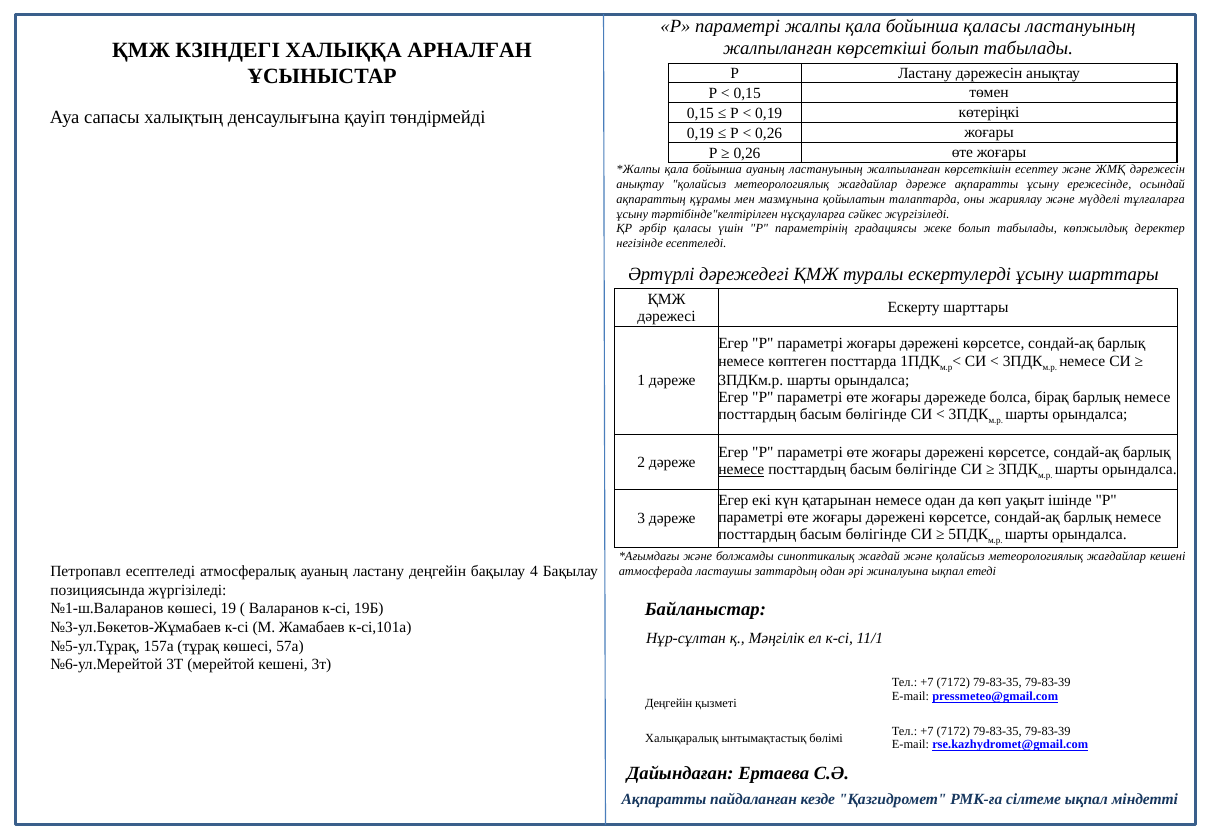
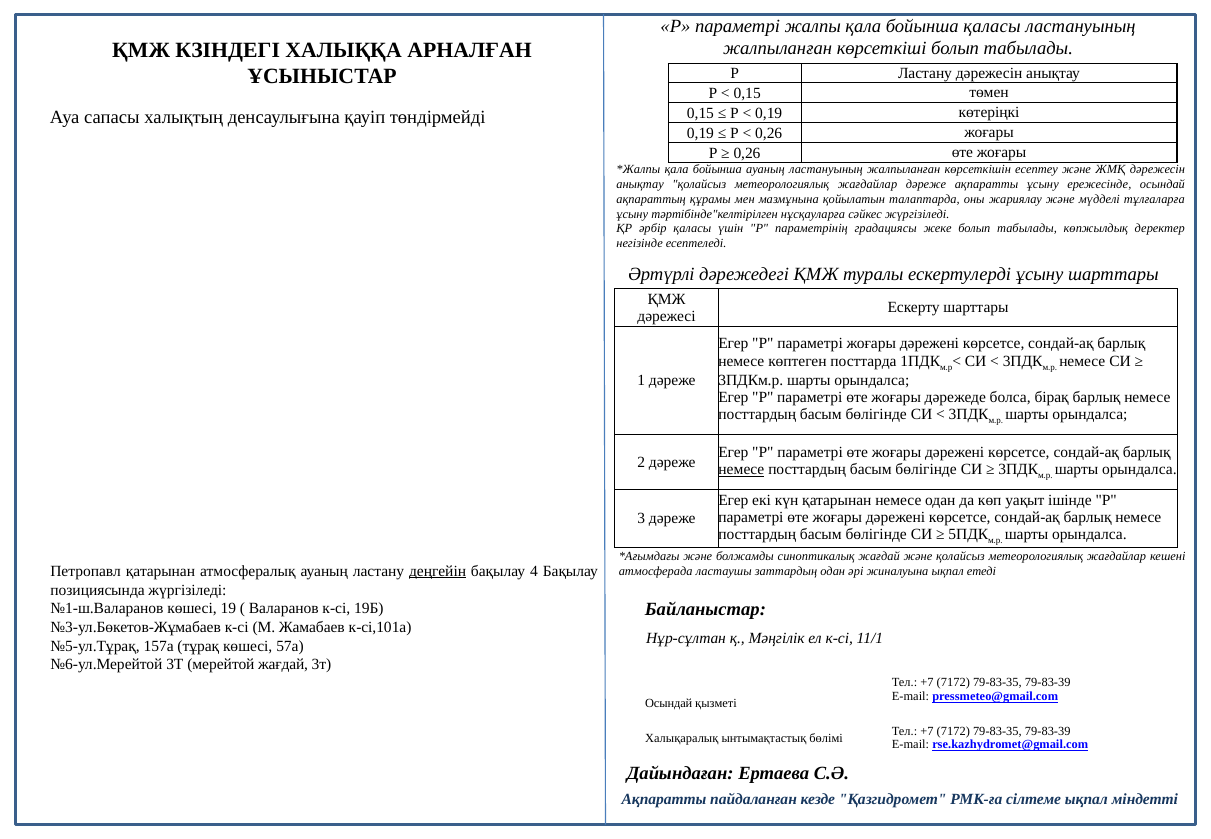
Петропавл есептеледі: есептеледі -> қатарынан (160, 571)
деңгейін underline: none -> present (438, 571)
мерейтой кешені: кешені -> жағдай (283, 664)
Деңгейін: Деңгейін -> Осындай (669, 703)
